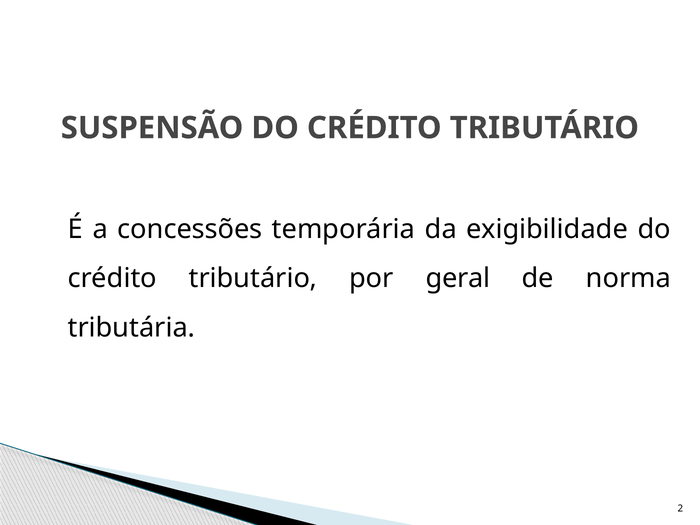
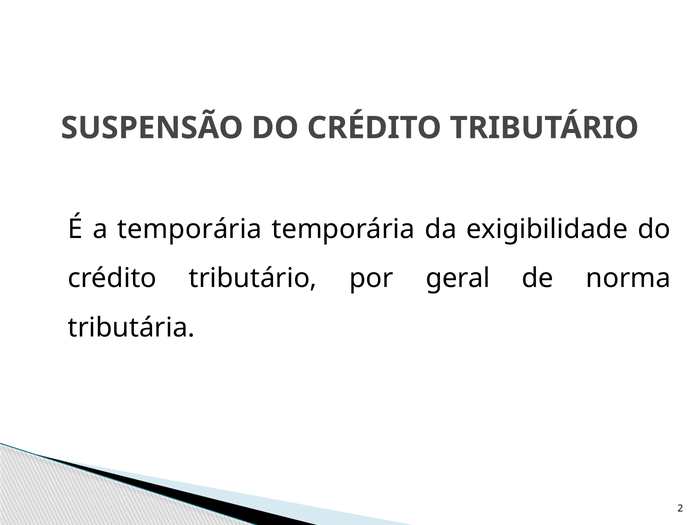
a concessões: concessões -> temporária (190, 229)
